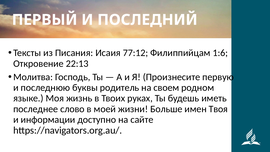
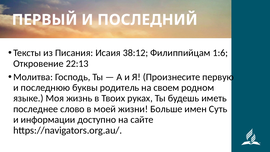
77:12: 77:12 -> 38:12 (135, 53)
Твоя: Твоя -> Суть (218, 109)
